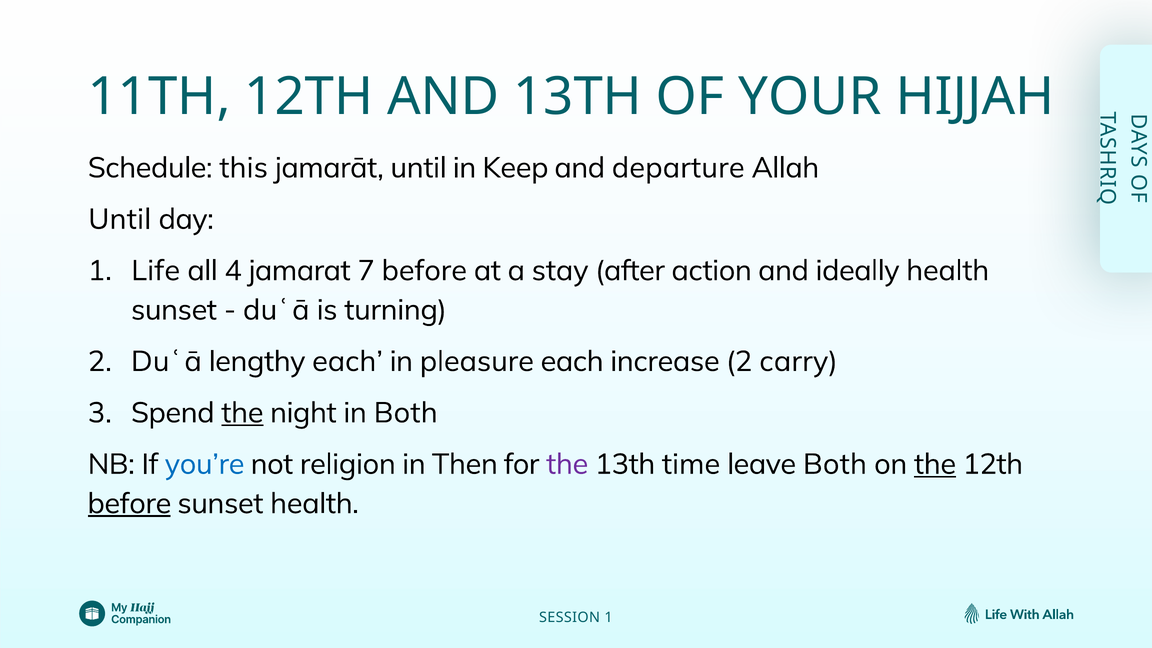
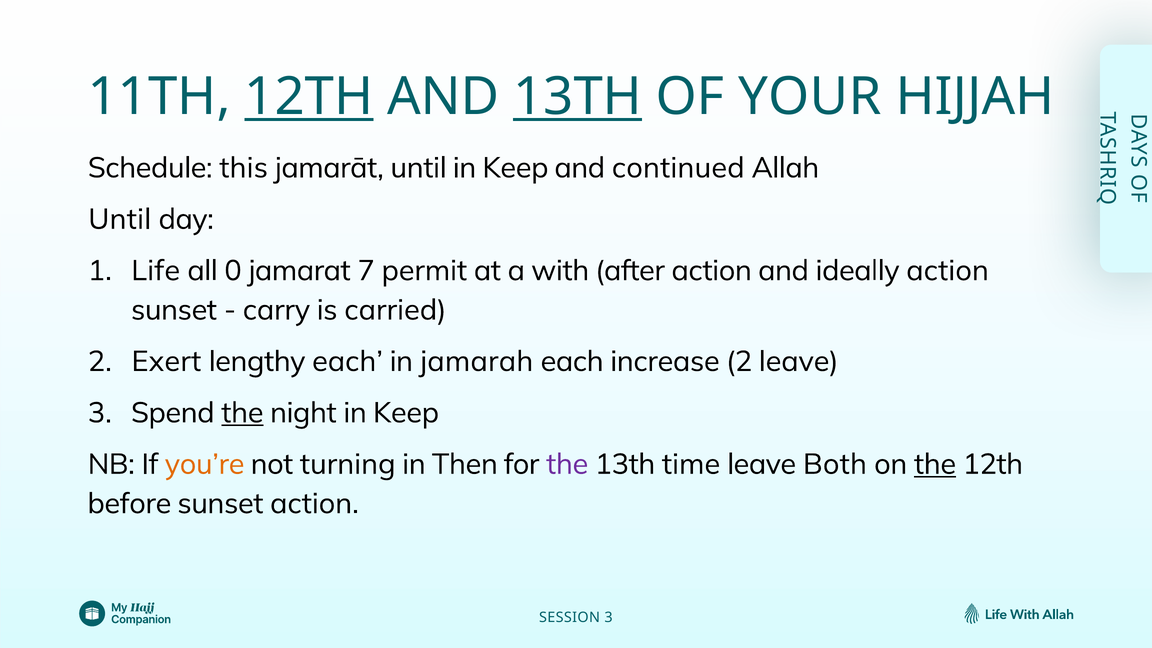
12TH underline: none -> present (309, 97)
13TH underline: none -> present (578, 97)
departure: departure -> continued (678, 168)
4: 4 -> 0 (233, 271)
7 before: before -> permit (424, 271)
stay: stay -> with (560, 271)
ideally health: health -> action (948, 271)
duʿā: duʿā -> carry (276, 310)
turning: turning -> carried (395, 310)
2 Duʿā: Duʿā -> Exert (166, 361)
pleasure: pleasure -> jamarah (477, 361)
2 carry: carry -> leave (799, 361)
night in Both: Both -> Keep (406, 413)
you’re colour: blue -> orange (205, 464)
religion: religion -> turning (348, 464)
before underline: present -> none (129, 504)
sunset health: health -> action (314, 504)
SESSION 1: 1 -> 3 (609, 618)
